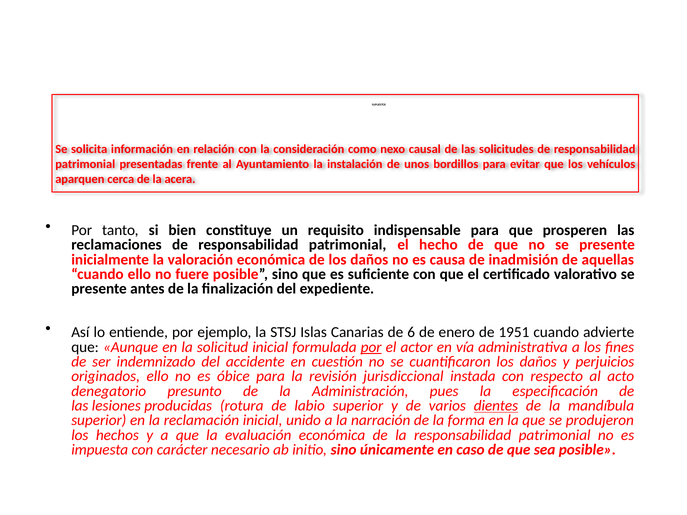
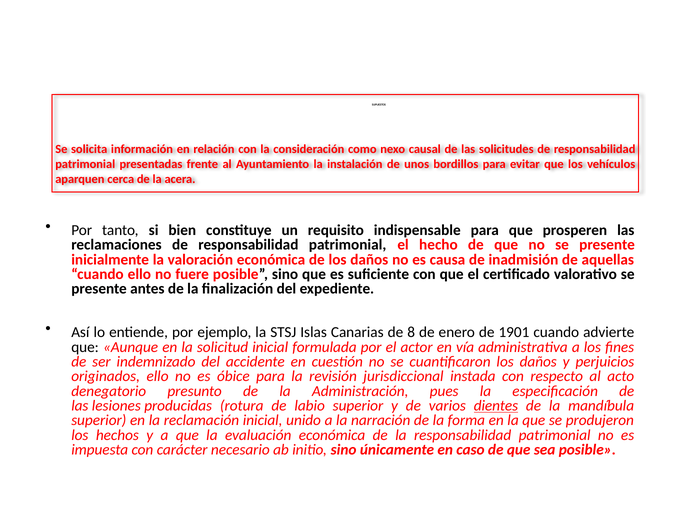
6: 6 -> 8 (411, 333)
1951: 1951 -> 1901 (514, 333)
por underline: present -> none (371, 347)
